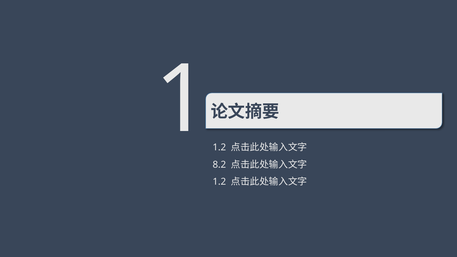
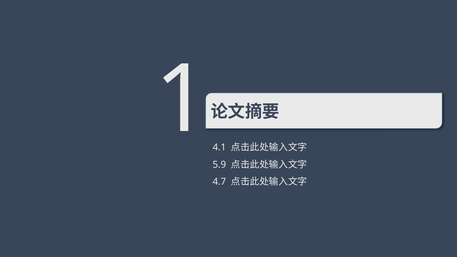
1.2: 1.2 -> 4.1 (219, 148)
8.2: 8.2 -> 5.9 (219, 165)
1.2: 1.2 -> 4.7 (219, 182)
